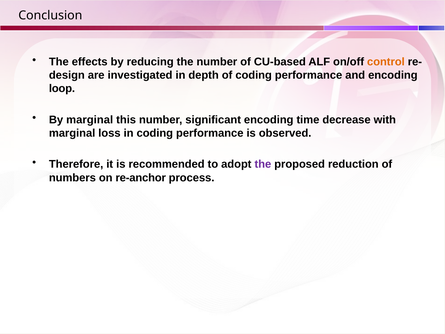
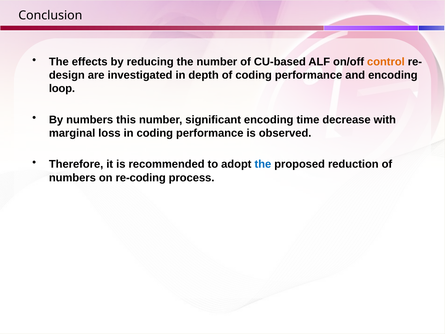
By marginal: marginal -> numbers (90, 120)
the colour: purple -> blue (263, 164)
re-anchor: re-anchor -> re-coding (141, 178)
